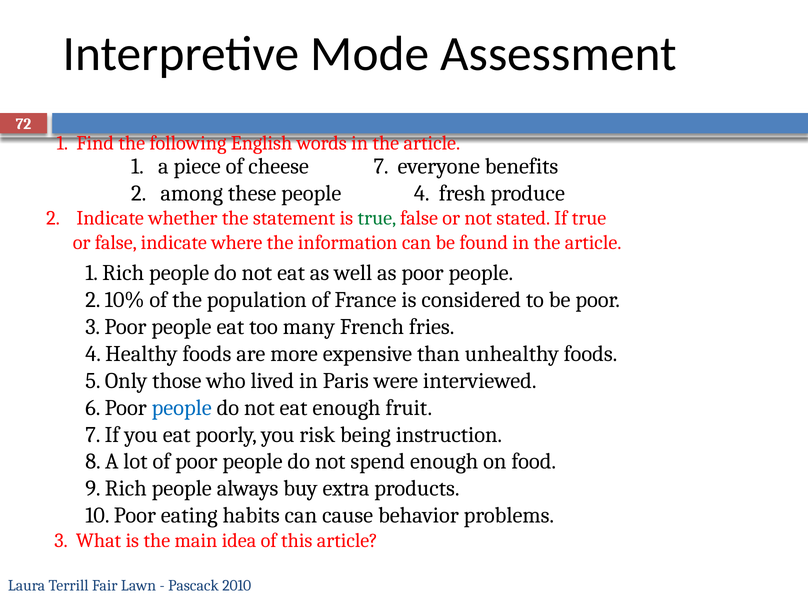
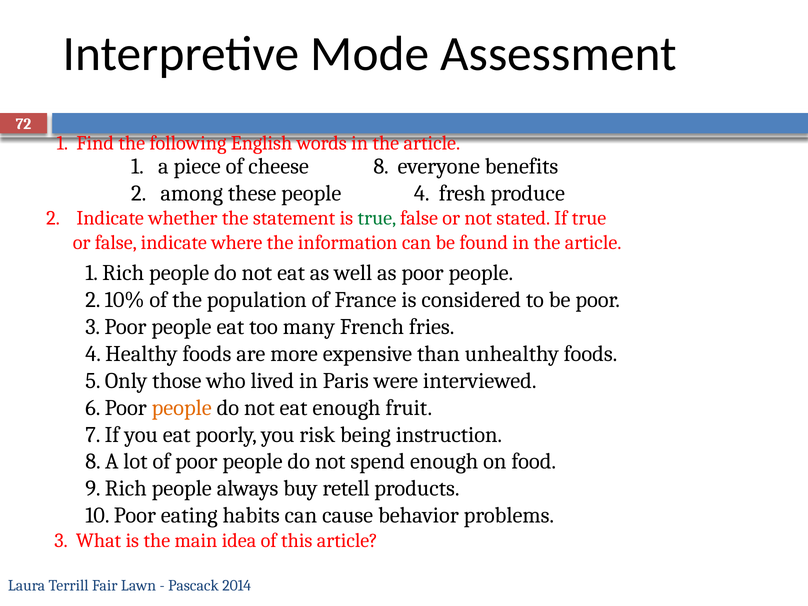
cheese 7: 7 -> 8 (381, 166)
people colour: blue -> orange (182, 408)
extra: extra -> retell (346, 488)
2010: 2010 -> 2014 (237, 585)
